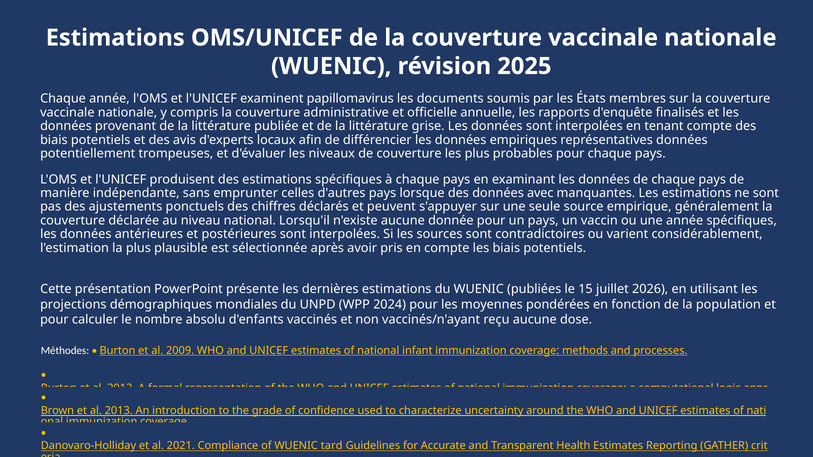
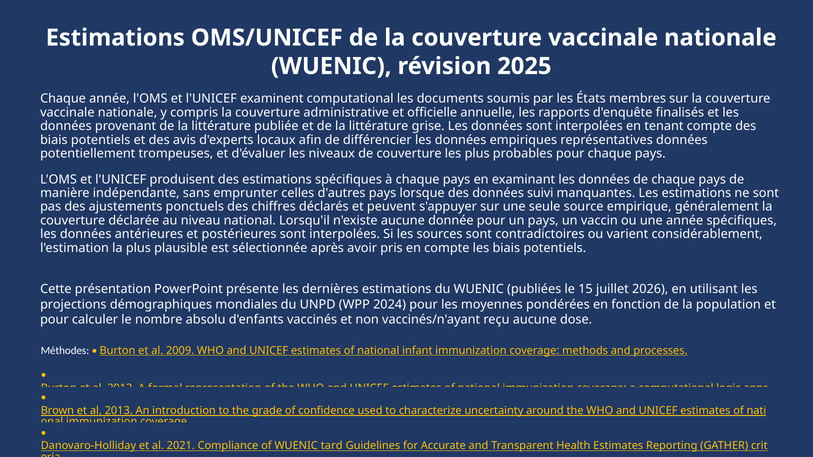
examinent papillomavirus: papillomavirus -> computational (350, 99)
avec: avec -> suivi (540, 193)
